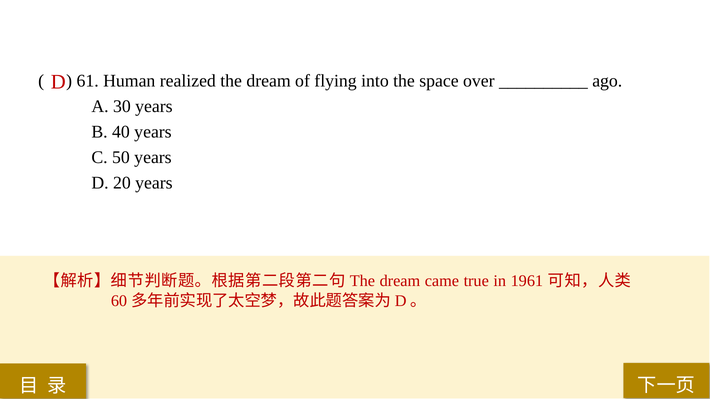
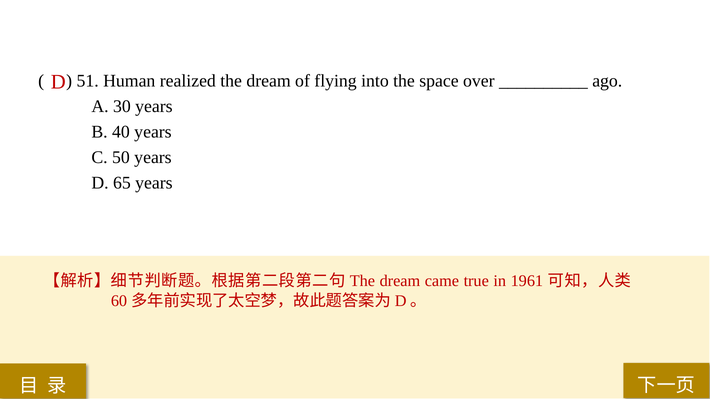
61: 61 -> 51 (88, 81)
20: 20 -> 65 (122, 183)
